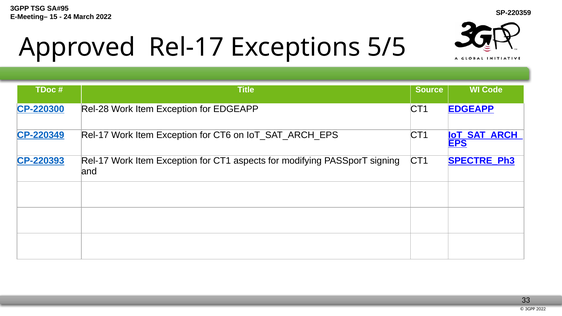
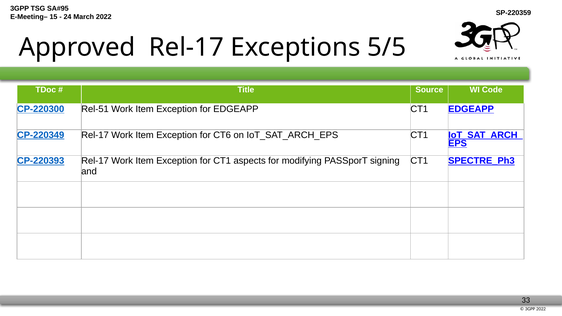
Rel-28: Rel-28 -> Rel-51 (95, 109)
